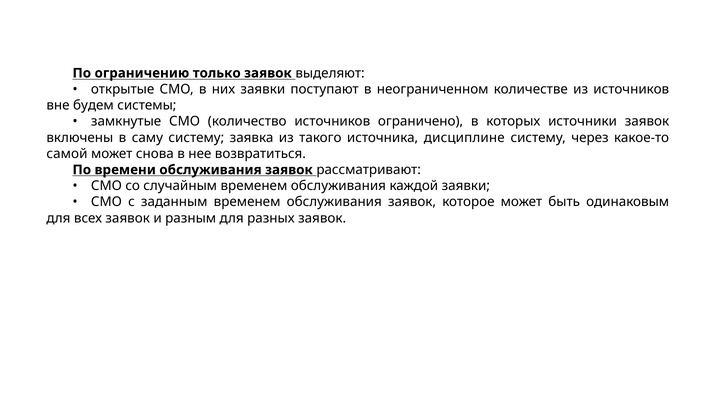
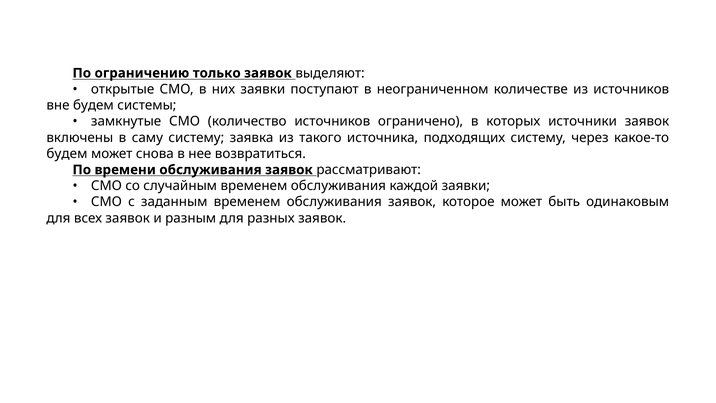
дисциплине: дисциплине -> подходящих (464, 137)
самой: самой -> будем (67, 154)
